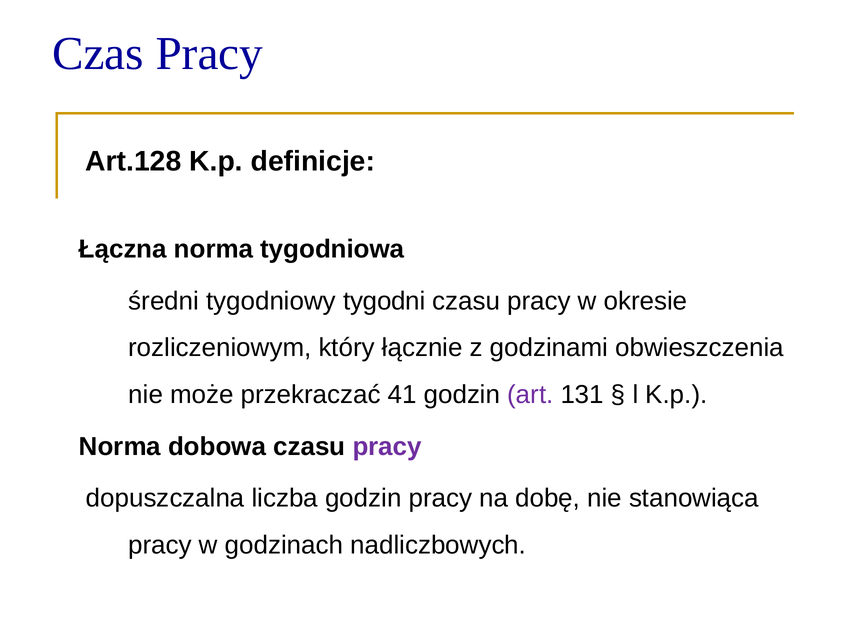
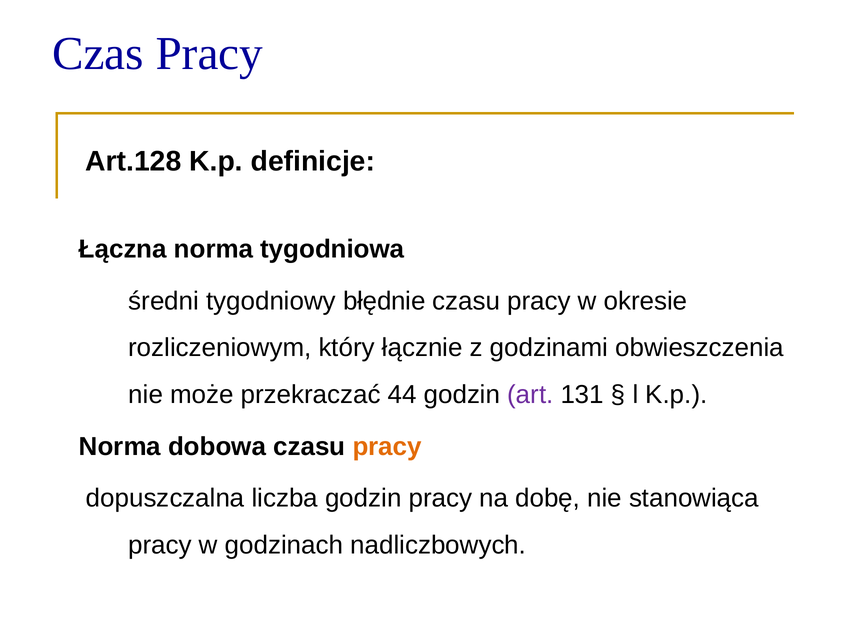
tygodni: tygodni -> błędnie (384, 301)
41: 41 -> 44 (402, 395)
pracy colour: purple -> orange (387, 447)
